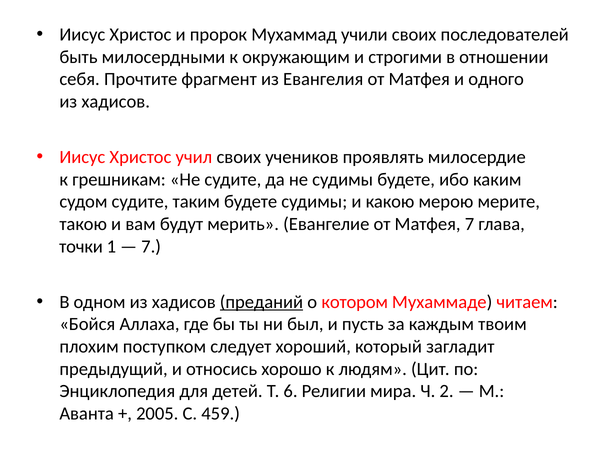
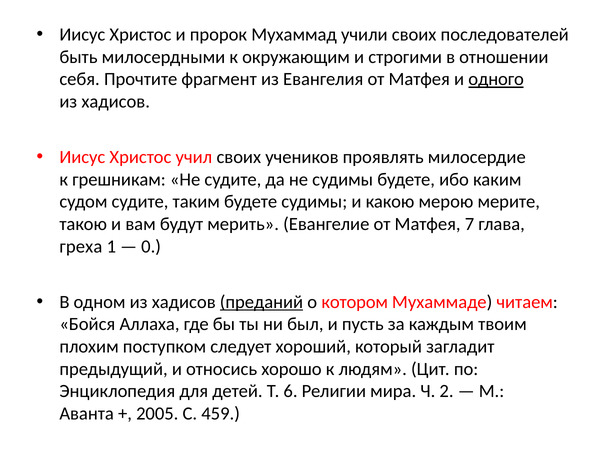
одного underline: none -> present (496, 79)
точки: точки -> греха (81, 246)
7: 7 -> 0 (151, 246)
